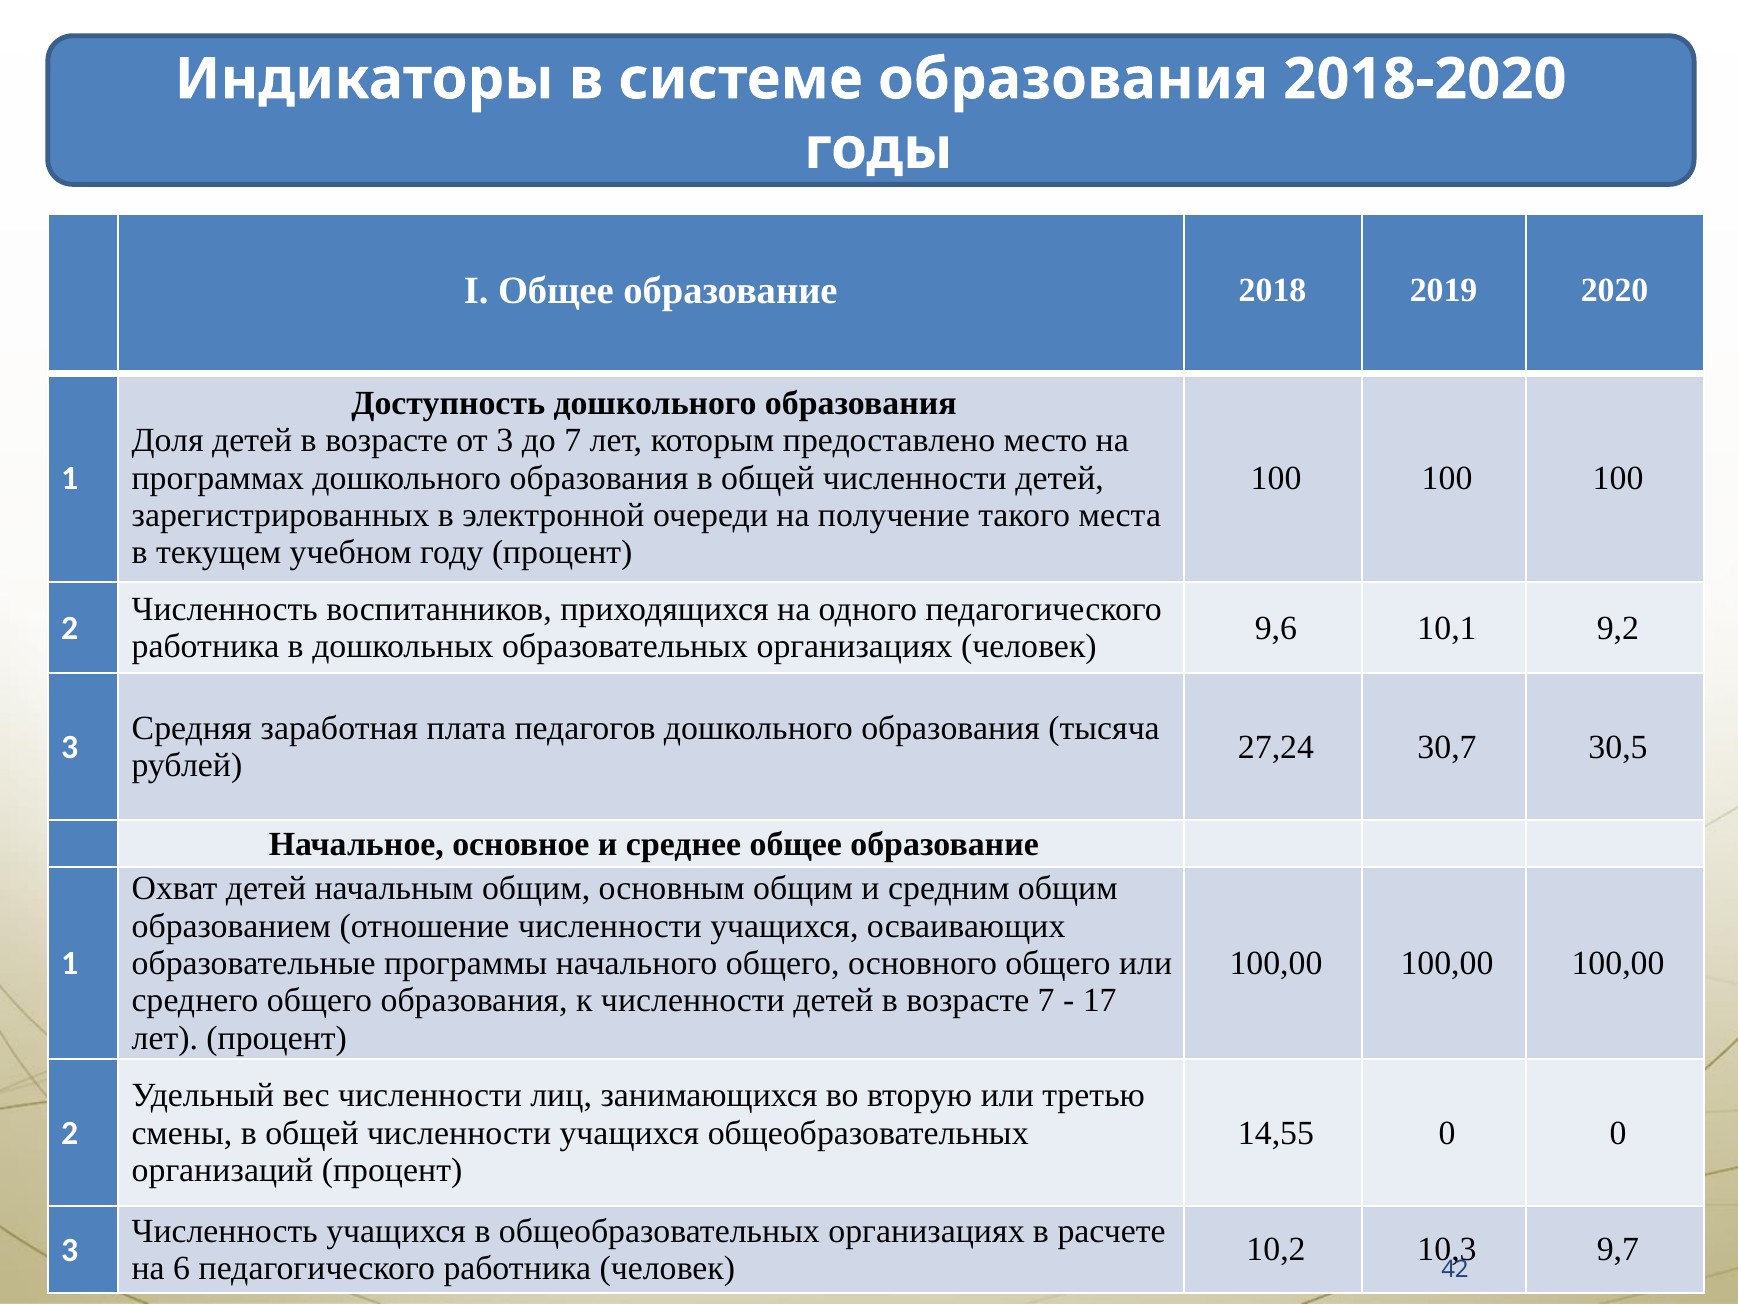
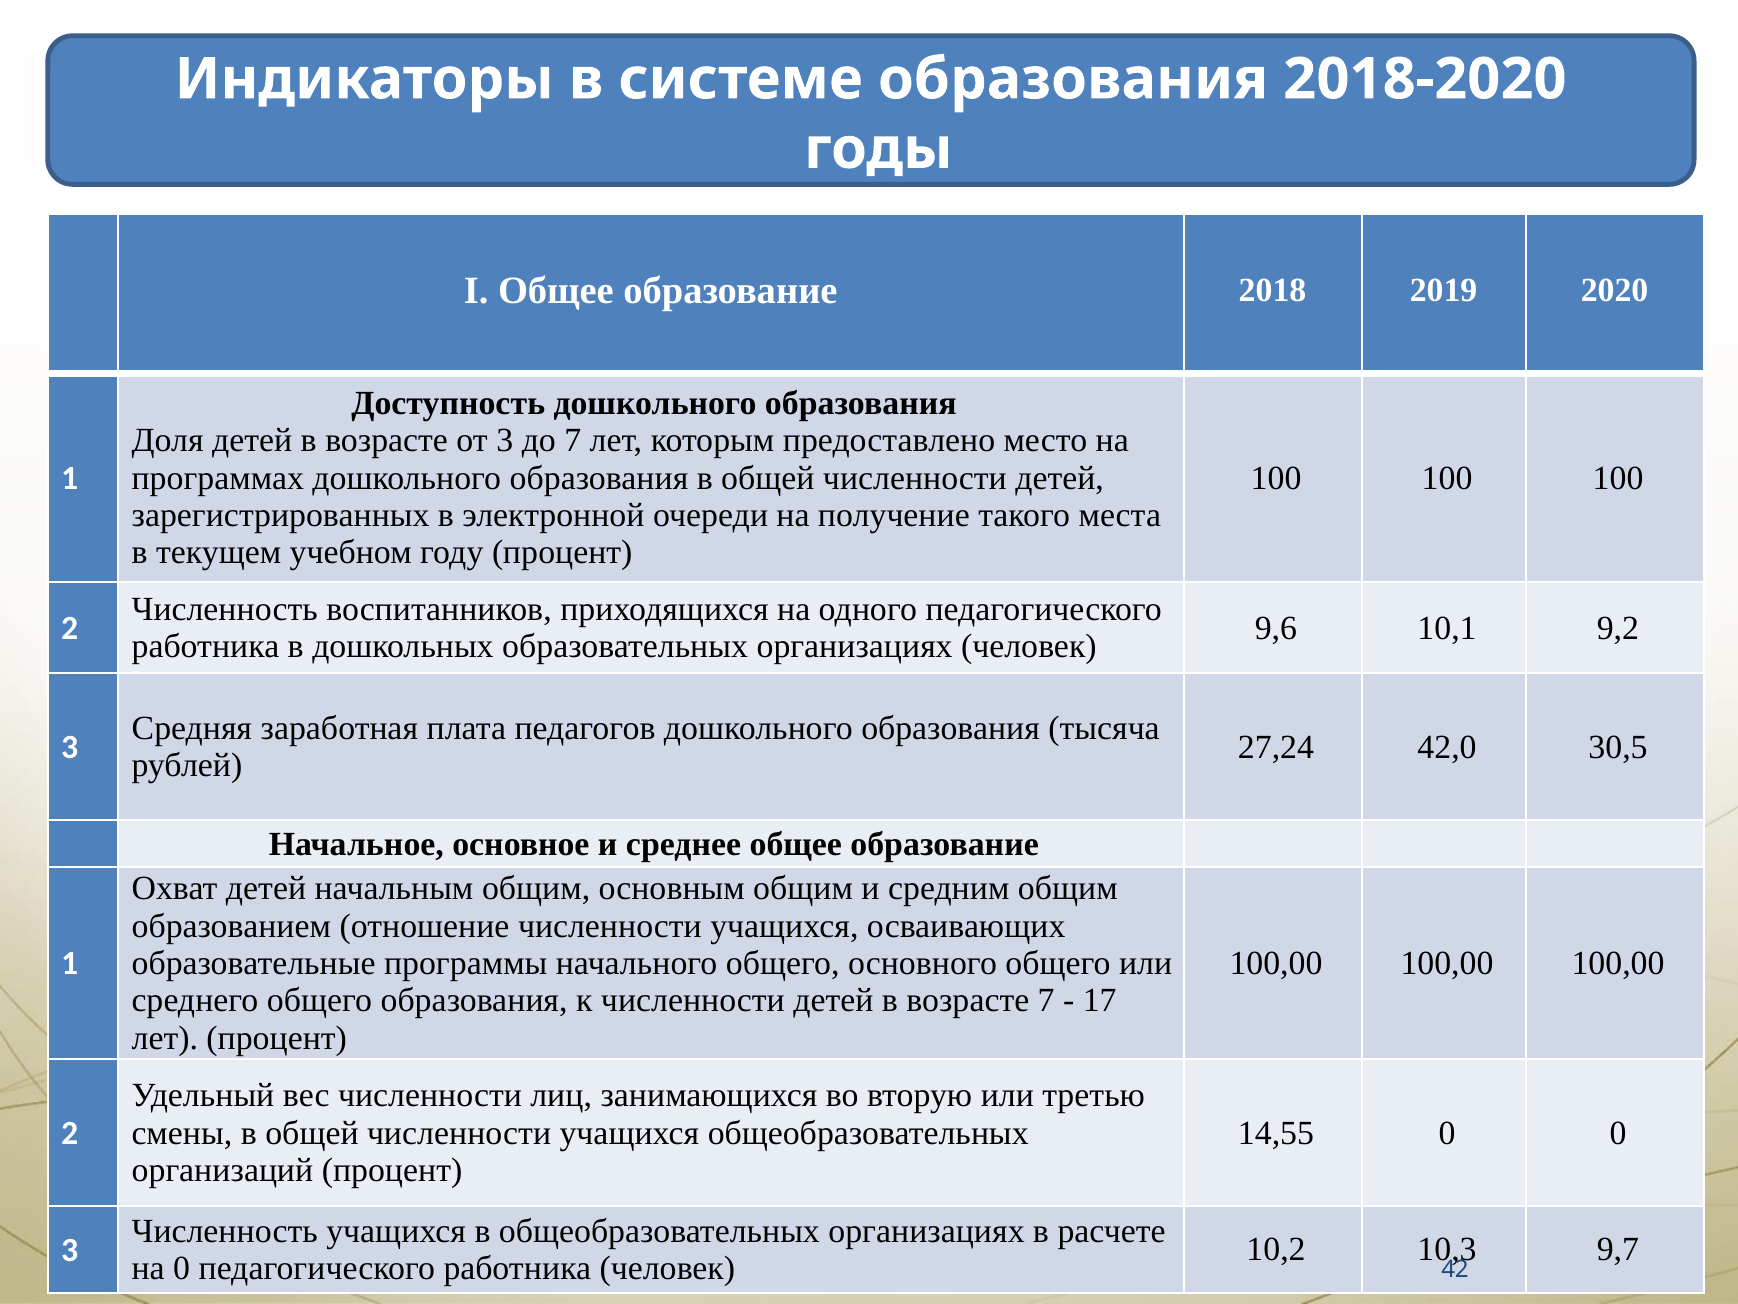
30,7: 30,7 -> 42,0 (1447, 747)
на 6: 6 -> 0 (182, 1268)
